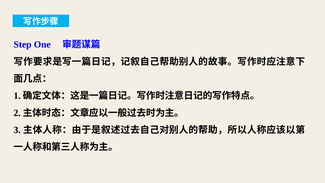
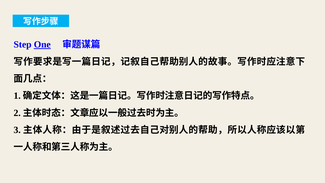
One underline: none -> present (42, 45)
